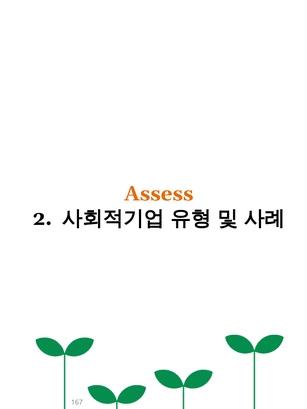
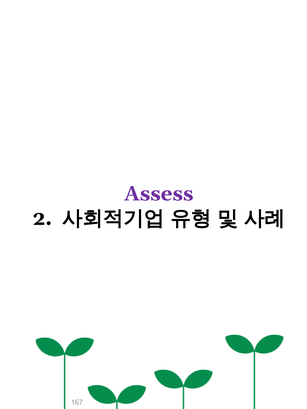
Assess colour: orange -> purple (159, 194)
